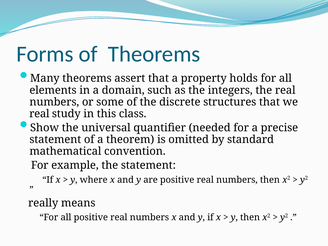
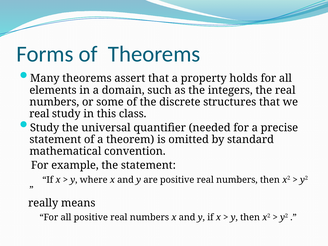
Show: Show -> Study (45, 128)
